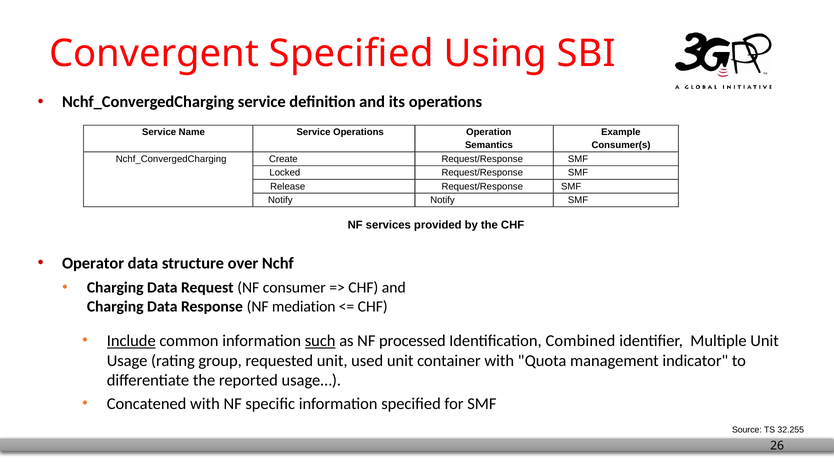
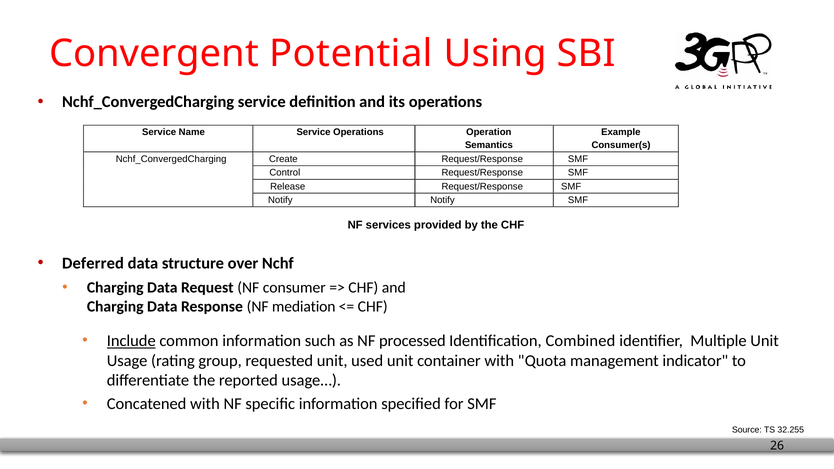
Convergent Specified: Specified -> Potential (351, 53)
Locked: Locked -> Control (285, 173)
Operator: Operator -> Deferred (93, 263)
such underline: present -> none (320, 341)
